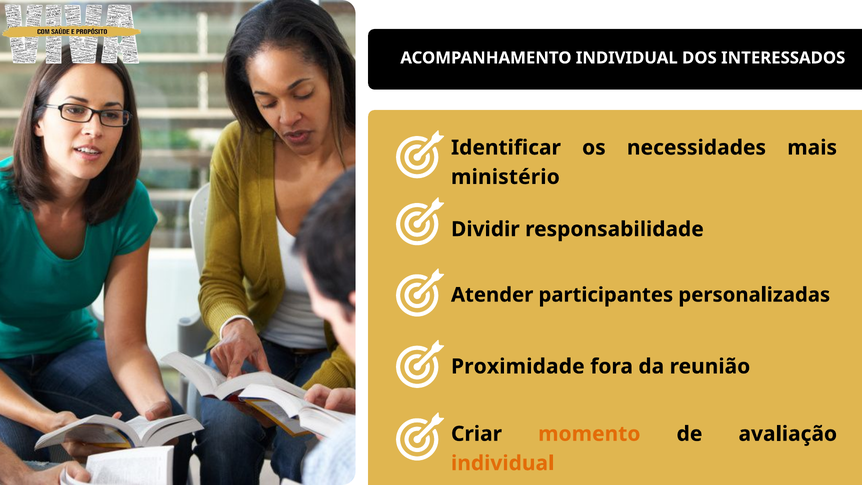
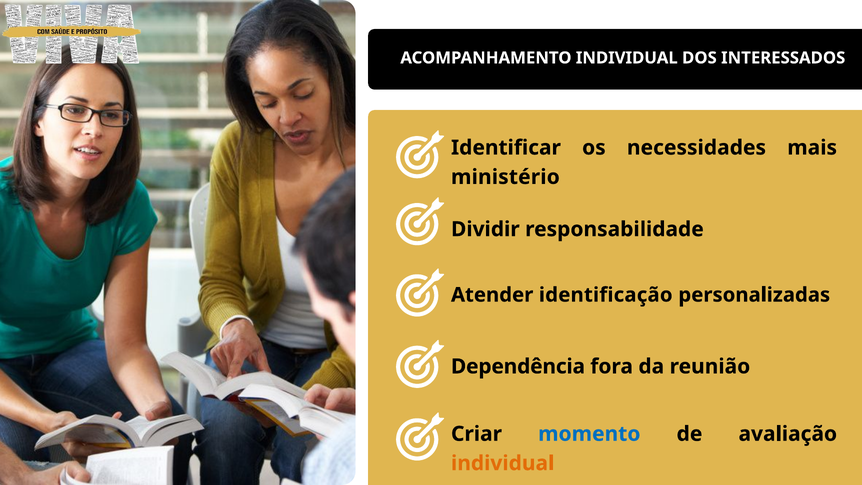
participantes: participantes -> identificação (606, 295)
Proximidade: Proximidade -> Dependência (518, 366)
momento colour: orange -> blue (589, 434)
